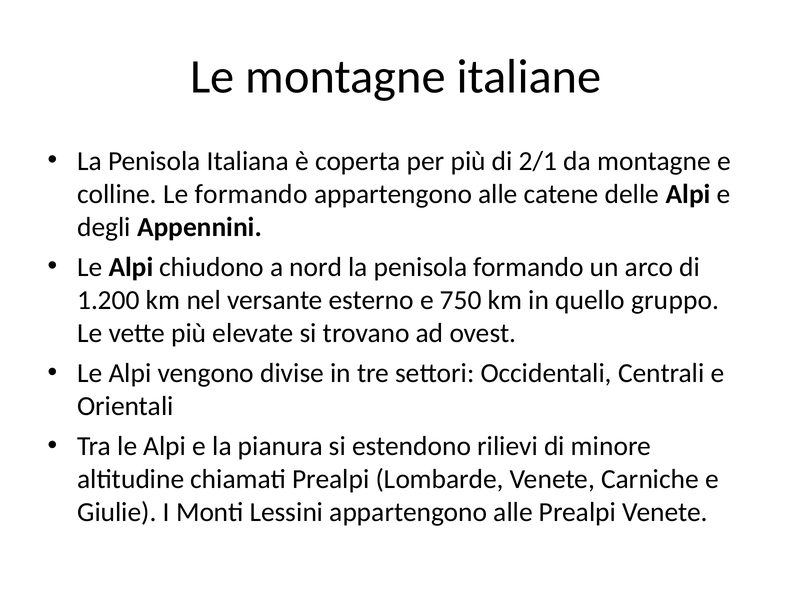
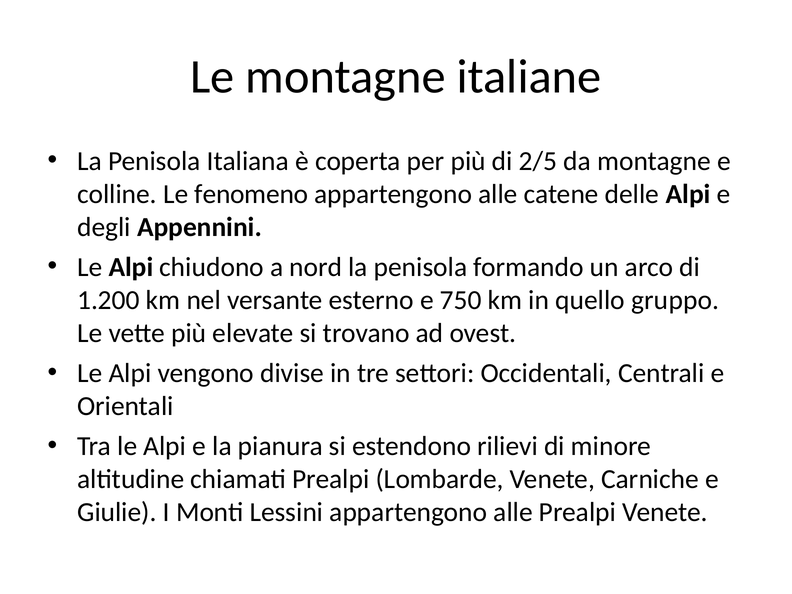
2/1: 2/1 -> 2/5 (538, 161)
Le formando: formando -> fenomeno (251, 194)
